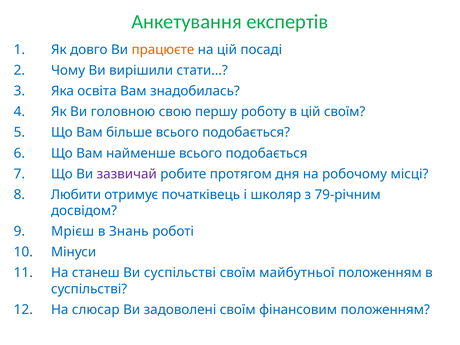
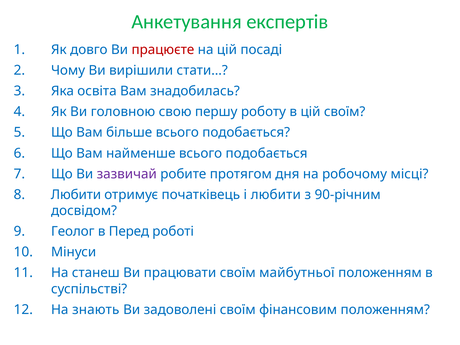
працюєте colour: orange -> red (163, 50)
і школяр: школяр -> любити (276, 195)
79-річним: 79-річним -> 90-річним (348, 195)
Мрієш: Мрієш -> Геолог (73, 231)
Знань: Знань -> Перед (129, 231)
Ви суспільстві: суспільстві -> працювати (180, 273)
слюсар: слюсар -> знають (96, 310)
